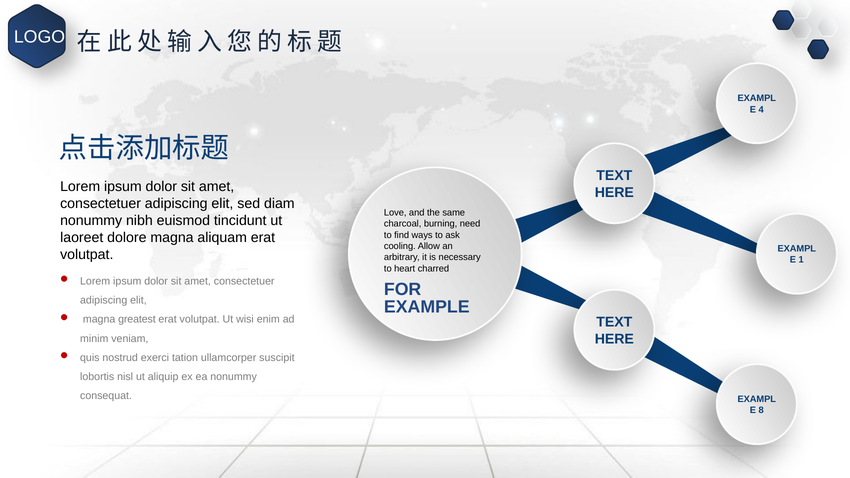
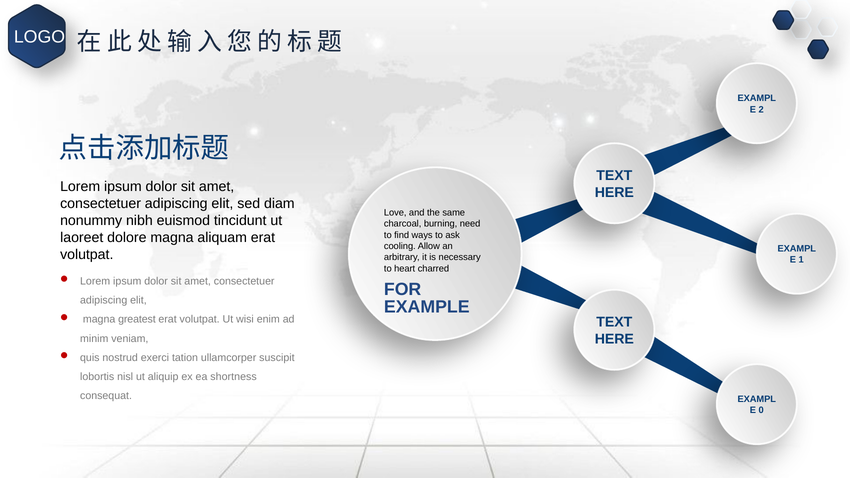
4: 4 -> 2 (761, 109)
ea nonummy: nonummy -> shortness (234, 377)
8: 8 -> 0 (761, 411)
